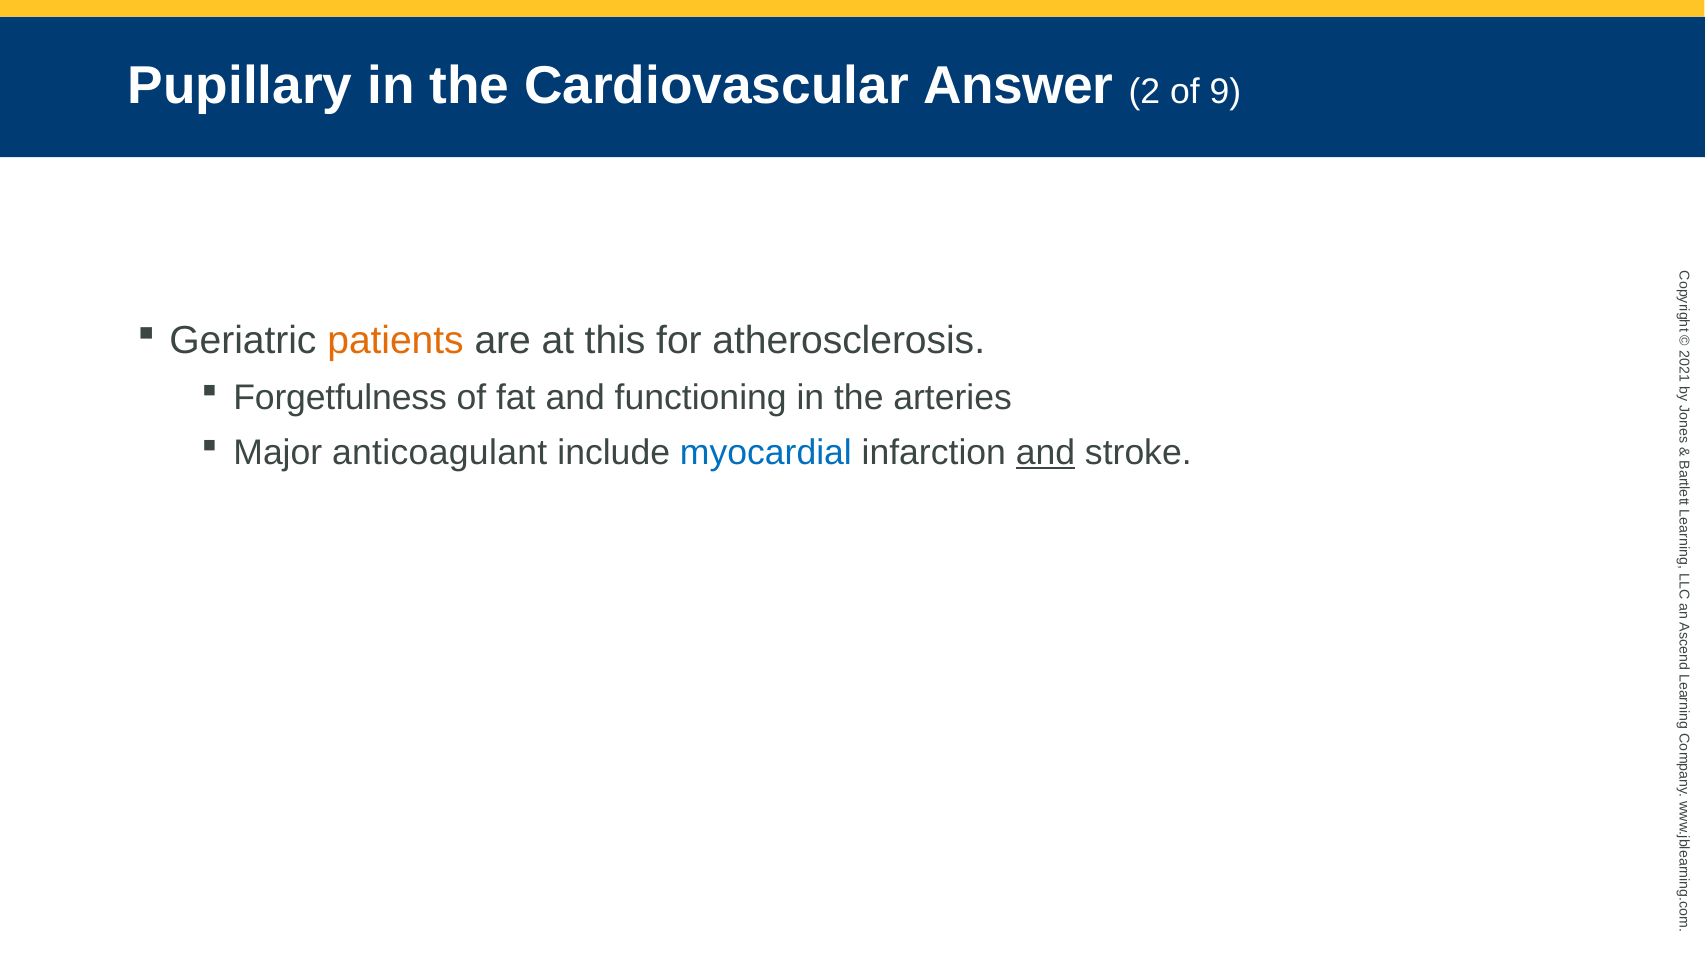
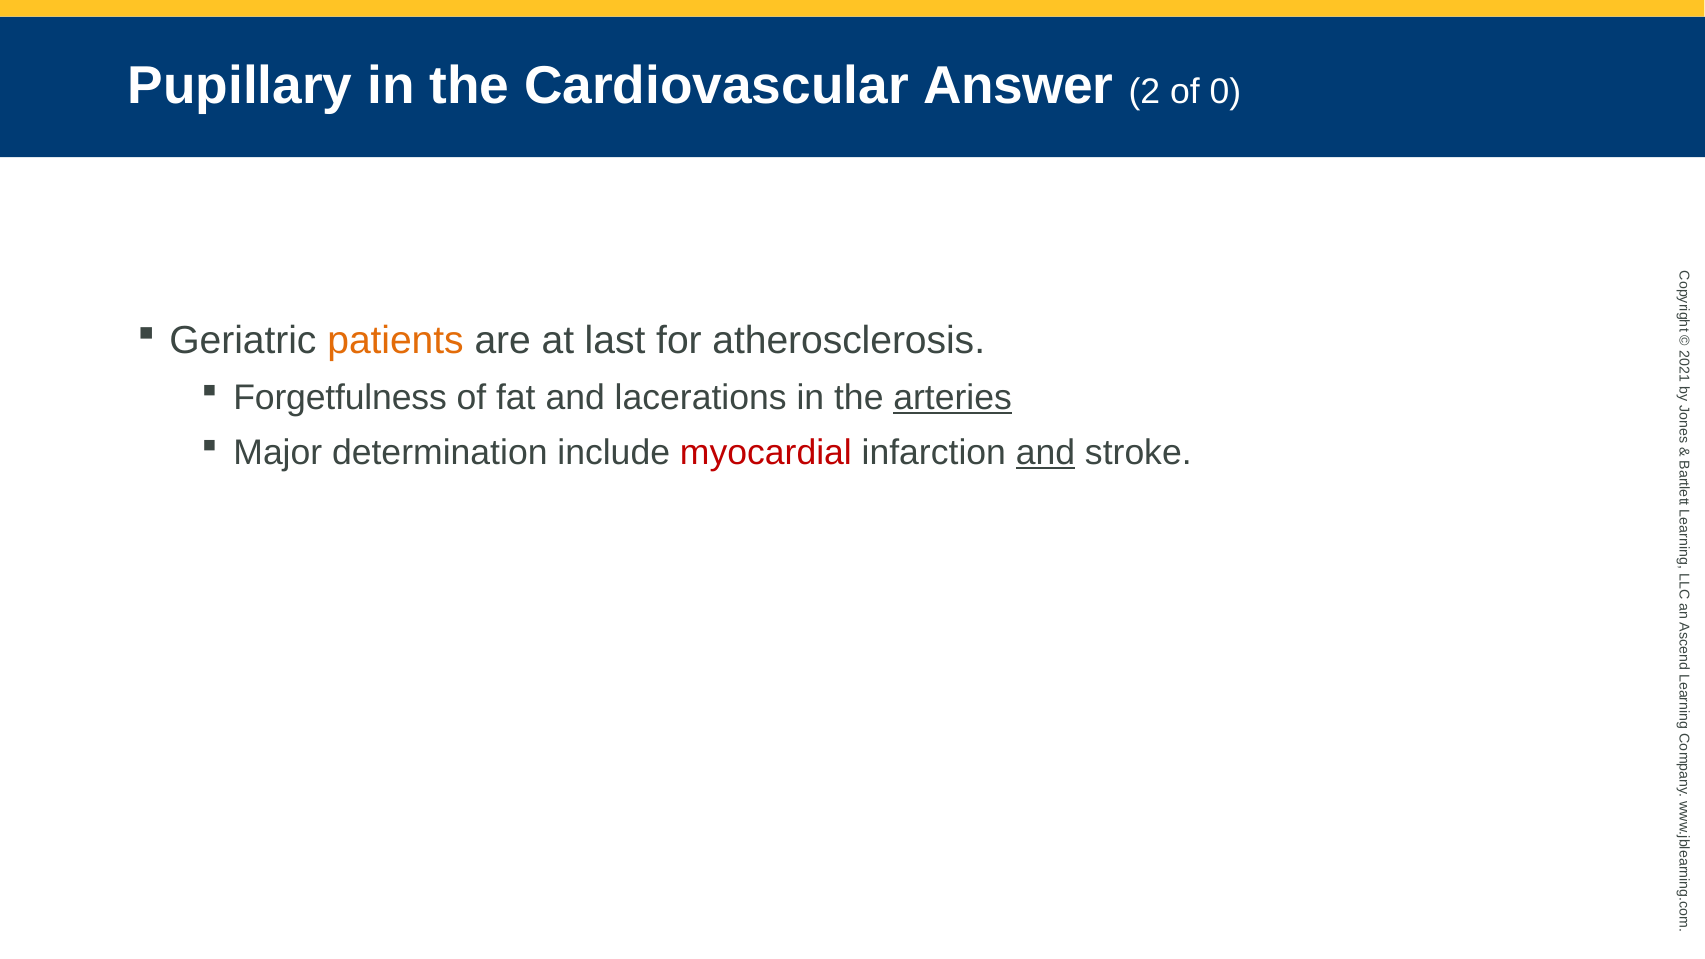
of 9: 9 -> 0 (1225, 92)
this: this -> last (615, 341)
functioning: functioning -> lacerations (701, 398)
arteries underline: none -> present (953, 398)
anticoagulant: anticoagulant -> determination (440, 453)
myocardial colour: blue -> red (766, 453)
